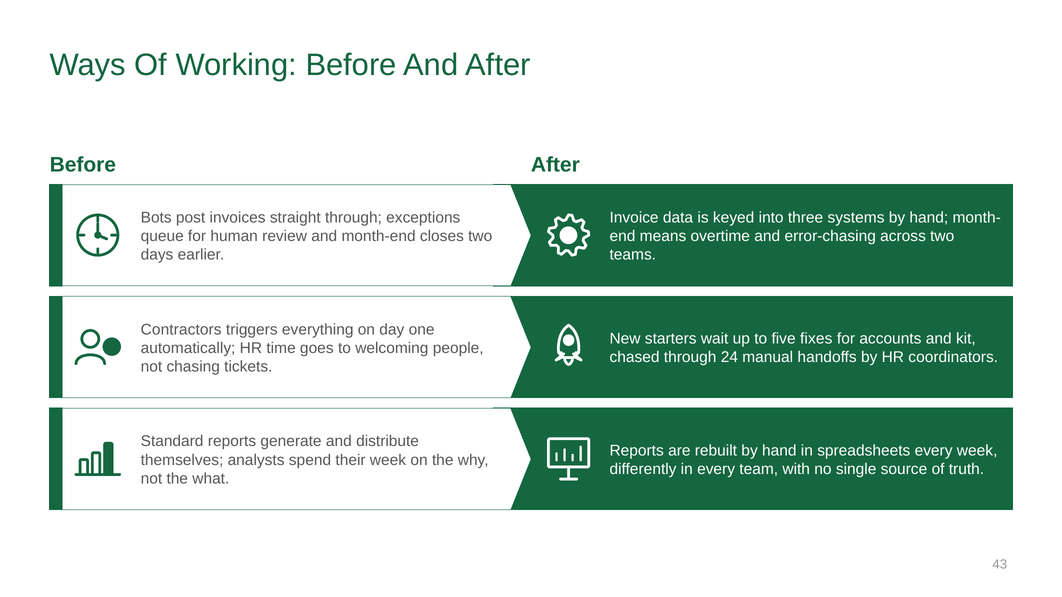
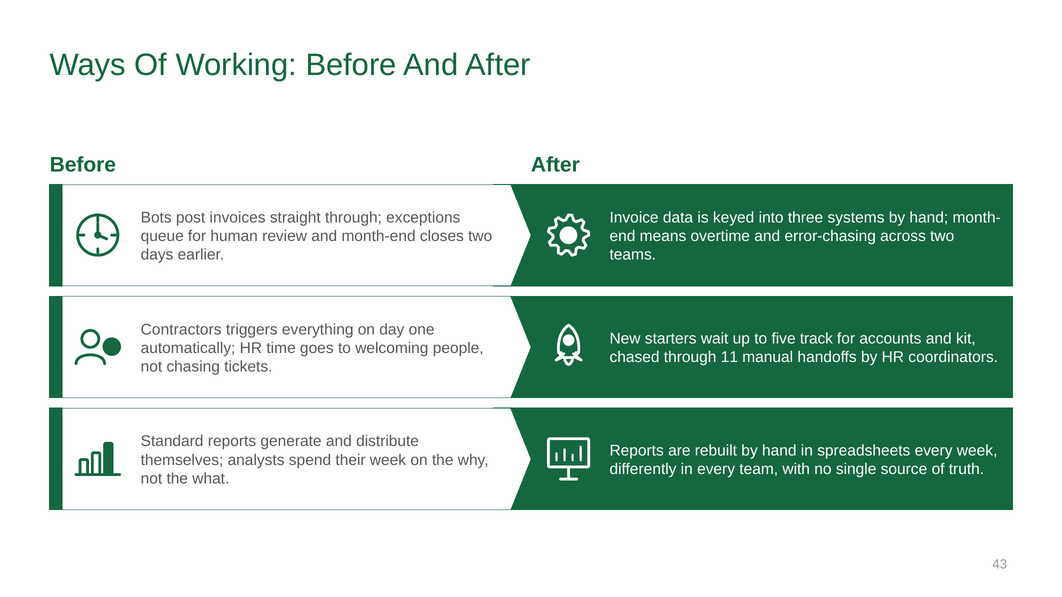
fixes: fixes -> track (816, 339)
24: 24 -> 11 (729, 358)
